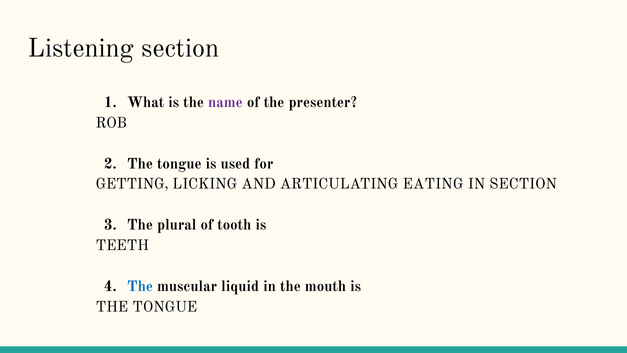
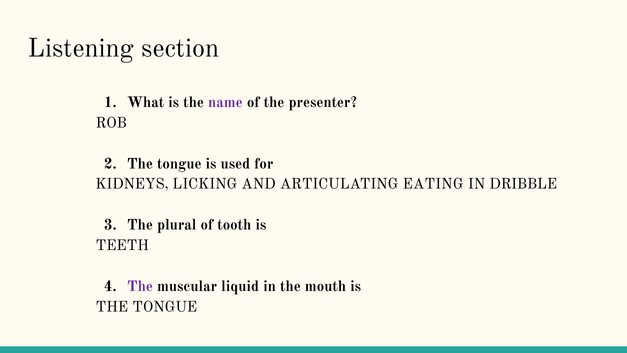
GETTING: GETTING -> KIDNEYS (132, 184)
IN SECTION: SECTION -> DRIBBLE (523, 184)
The colour: blue -> purple (140, 286)
